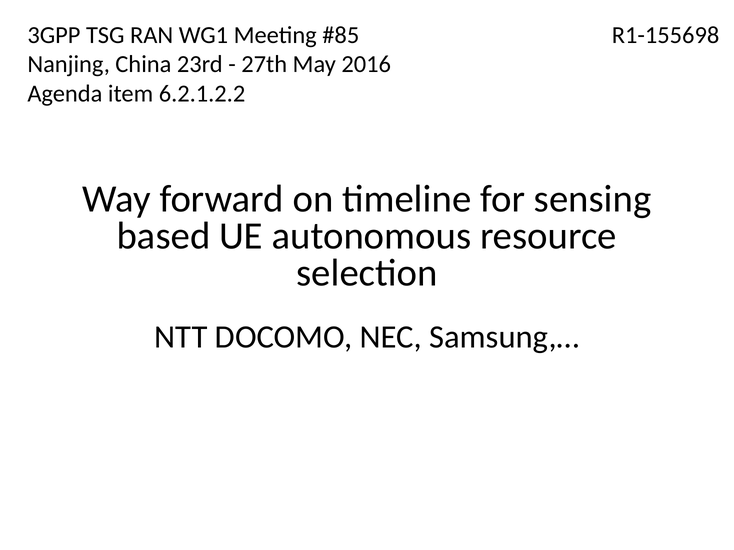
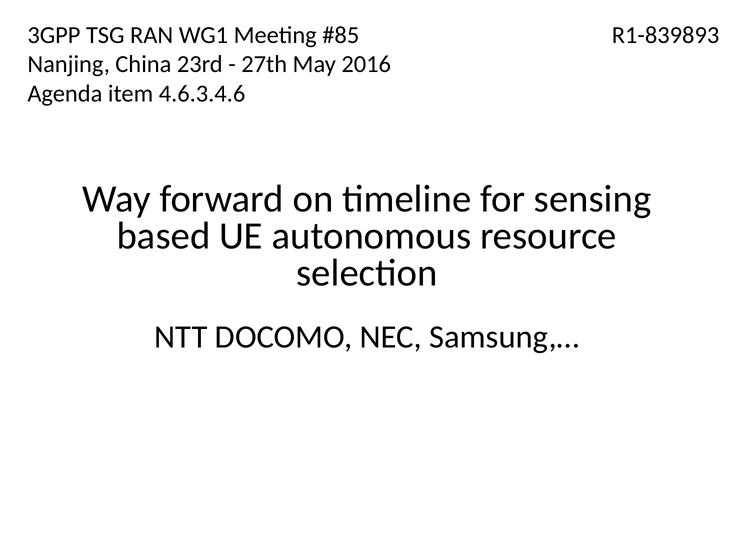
R1-155698: R1-155698 -> R1-839893 (666, 35)
6.2.1.2.2: 6.2.1.2.2 -> 4.6.3.4.6 (202, 94)
